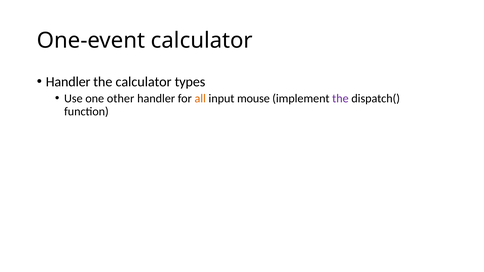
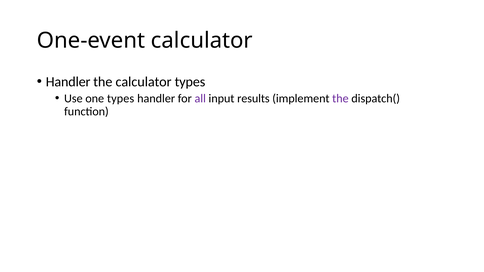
one other: other -> types (121, 99)
all colour: orange -> purple (200, 99)
mouse: mouse -> results (253, 99)
